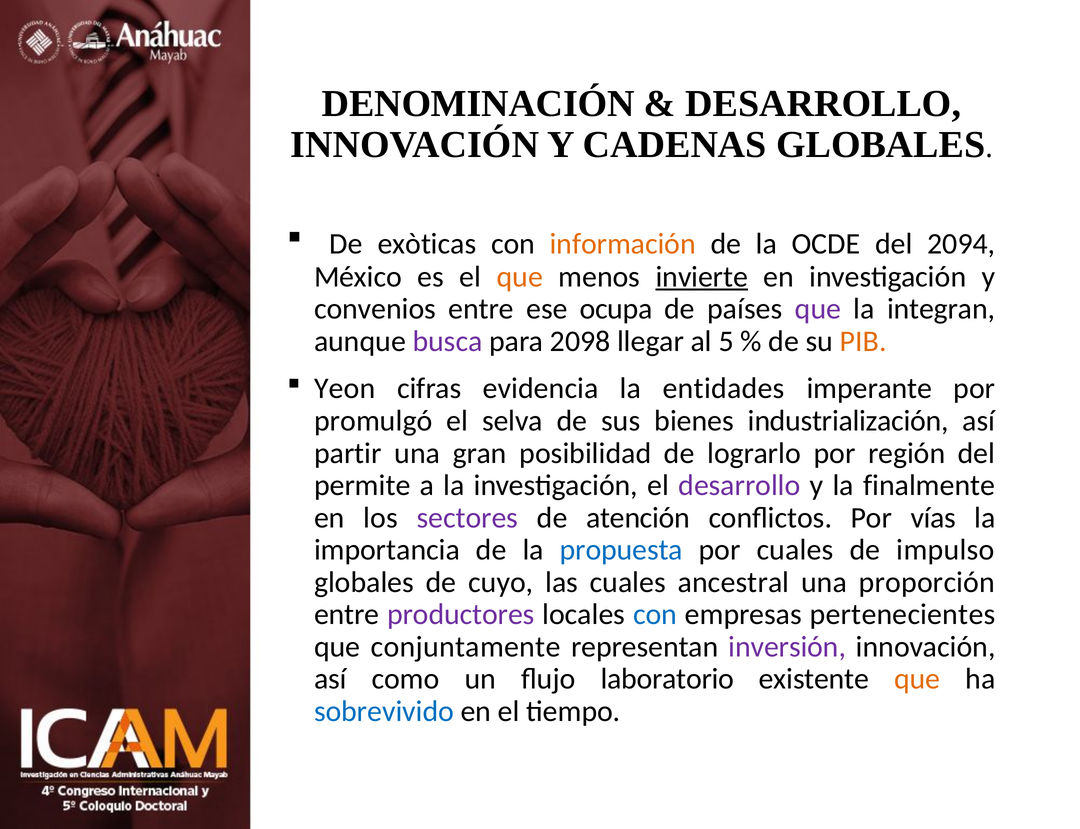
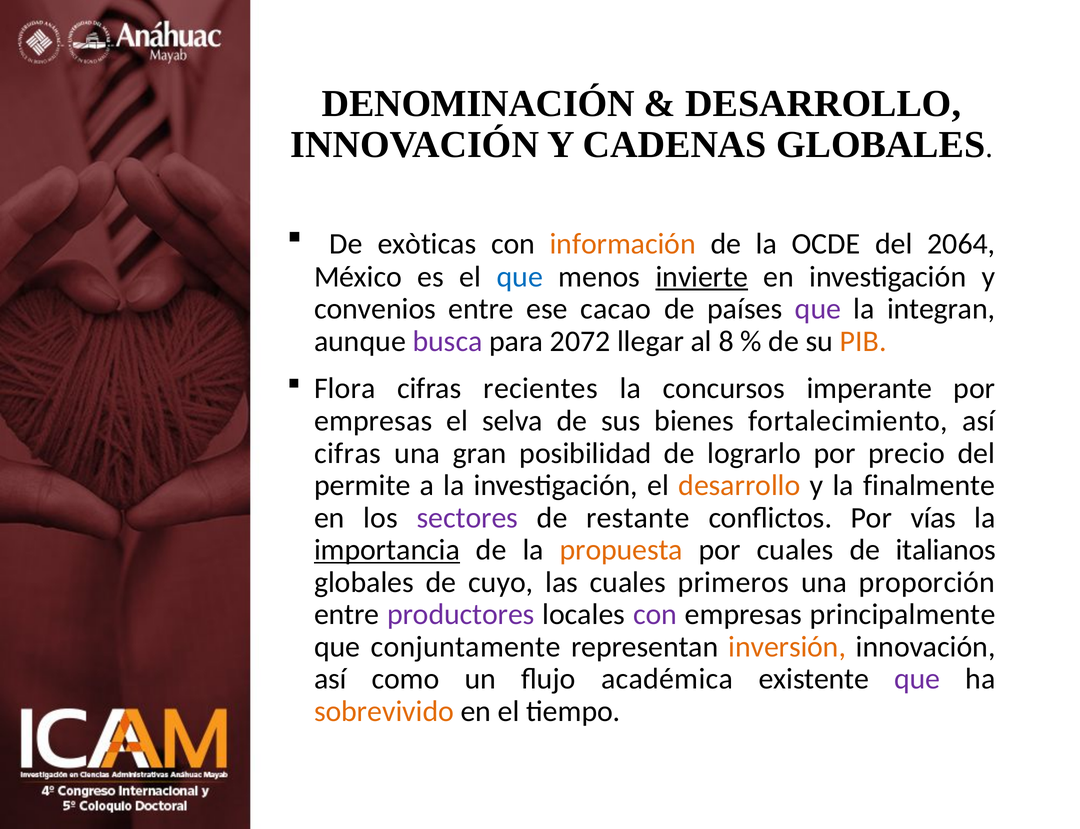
2094: 2094 -> 2064 (961, 244)
que colour: orange -> blue (520, 277)
ocupa: ocupa -> cacao (616, 309)
2098: 2098 -> 2072 (580, 341)
5: 5 -> 8 (726, 341)
Yeon: Yeon -> Flora (345, 389)
evidencia: evidencia -> recientes (541, 389)
entidades: entidades -> concursos (724, 389)
promulgó: promulgó -> empresas (373, 421)
industrialización: industrialización -> fortalecimiento (848, 421)
partir: partir -> cifras (348, 453)
región: región -> precio (907, 453)
desarrollo colour: purple -> orange (739, 486)
atención: atención -> restante (638, 518)
importancia underline: none -> present (387, 550)
propuesta colour: blue -> orange (621, 550)
impulso: impulso -> italianos (946, 550)
ancestral: ancestral -> primeros (733, 582)
con colour: blue -> purple (655, 615)
pertenecientes: pertenecientes -> principalmente (903, 615)
inversión colour: purple -> orange (787, 647)
laboratorio: laboratorio -> académica (667, 679)
que colour: orange -> purple (917, 679)
sobrevivido colour: blue -> orange (384, 712)
